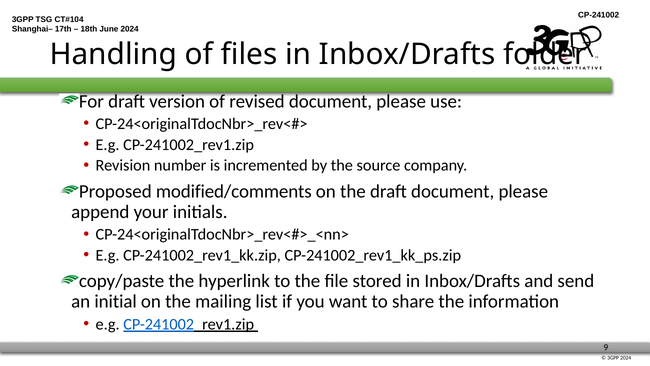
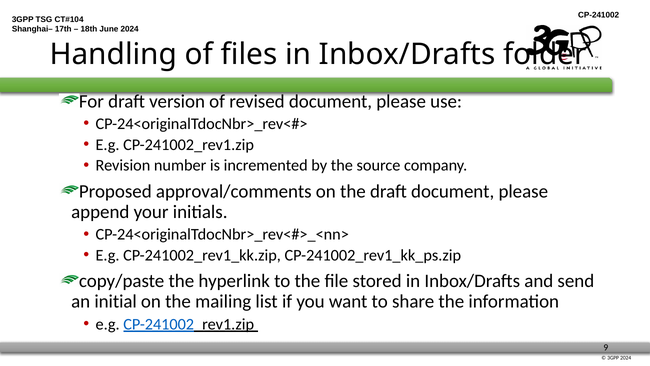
modified/comments: modified/comments -> approval/comments (234, 191)
